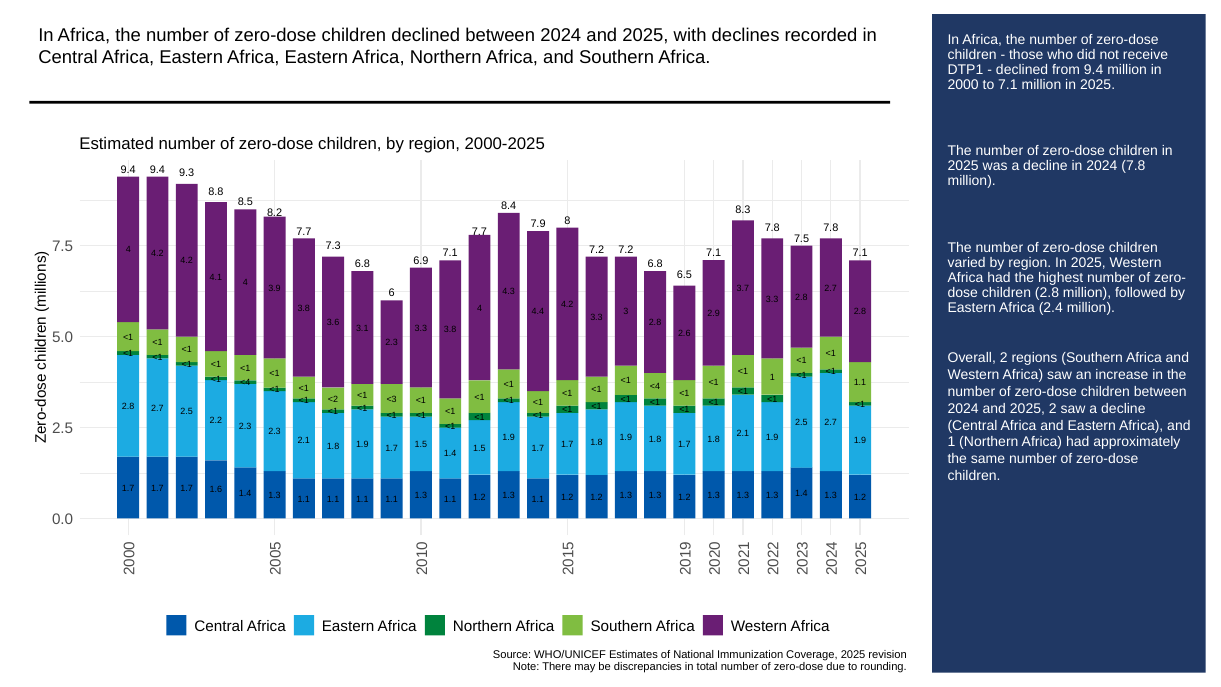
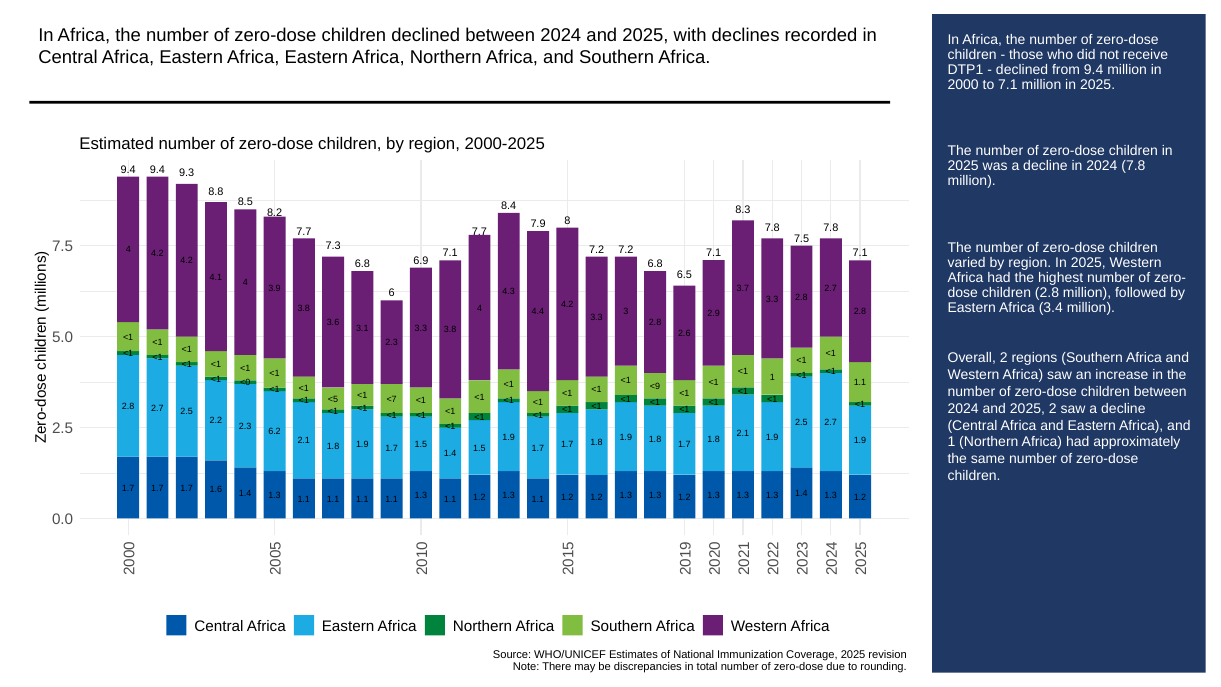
2.4: 2.4 -> 3.4 (1051, 308)
<4: <4 -> <0 (245, 383)
<4: <4 -> <9 (655, 386)
<2: <2 -> <5 (333, 399)
<3: <3 -> <7 (392, 399)
2.3: 2.3 -> 6.2 (275, 432)
